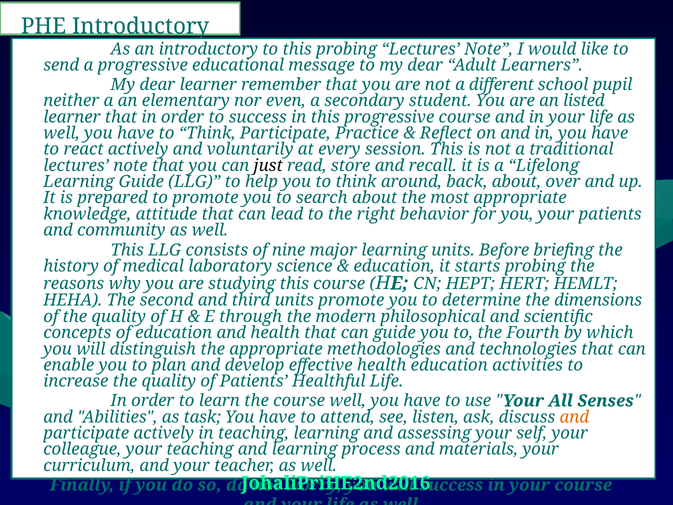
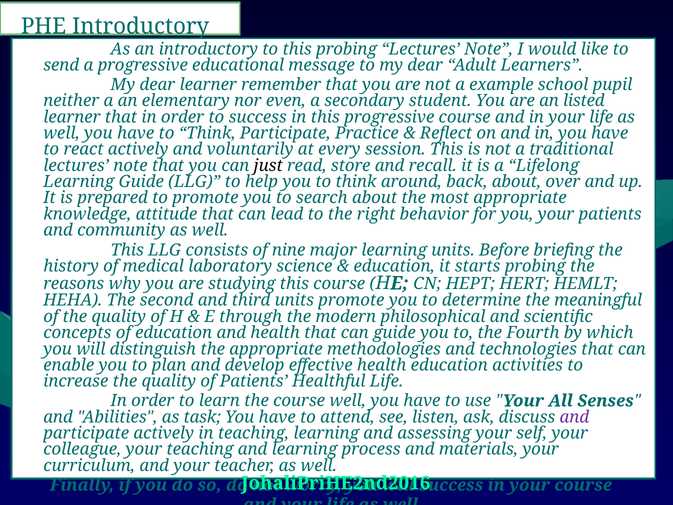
different: different -> example (501, 85)
dimensions: dimensions -> meaningful (598, 300)
and colour: orange -> purple (574, 417)
